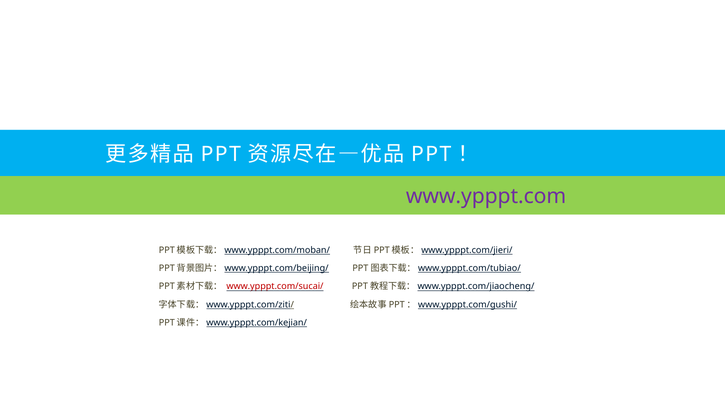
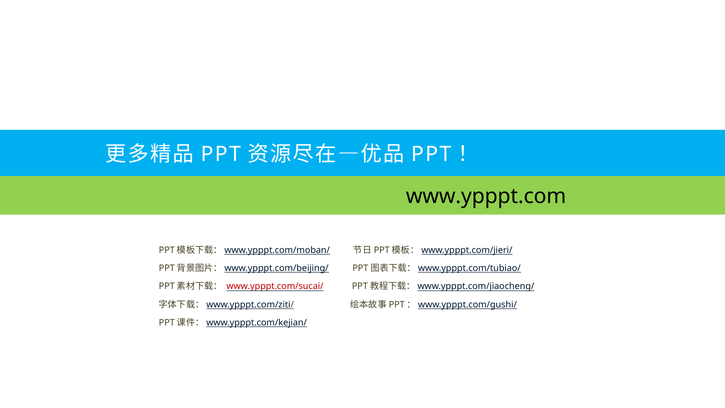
www.ypppt.com colour: purple -> black (486, 196)
